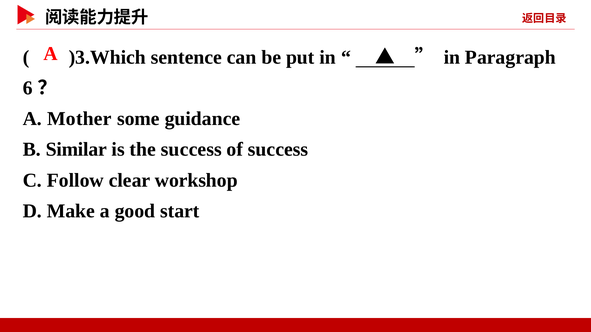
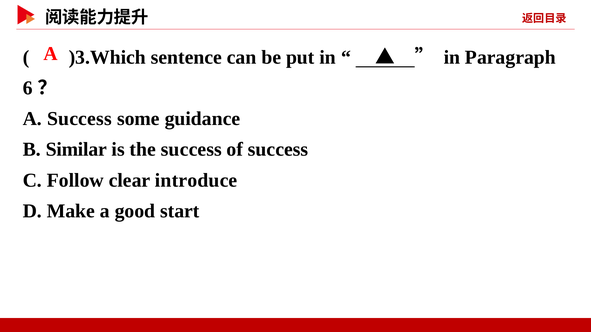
A Mother: Mother -> Success (79, 119)
workshop: workshop -> introduce (196, 180)
